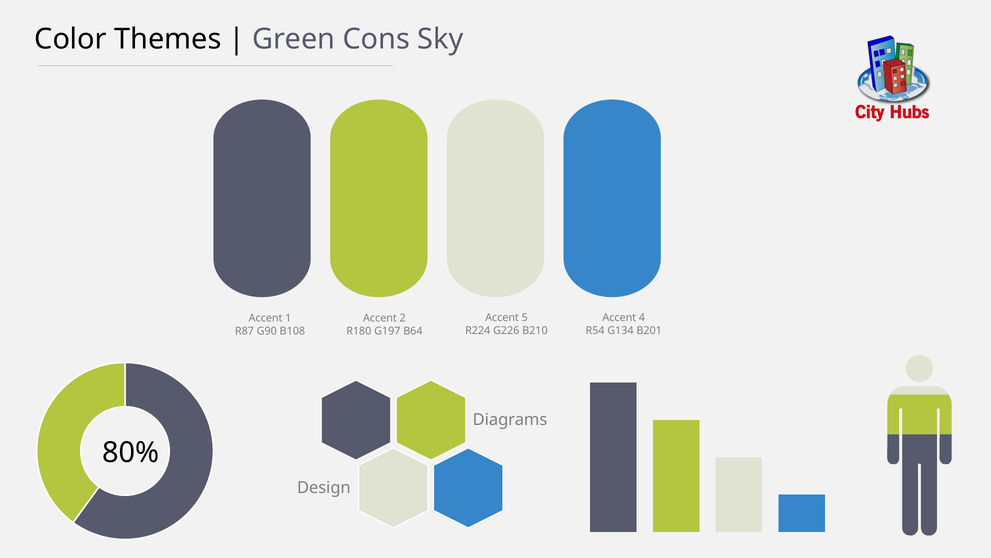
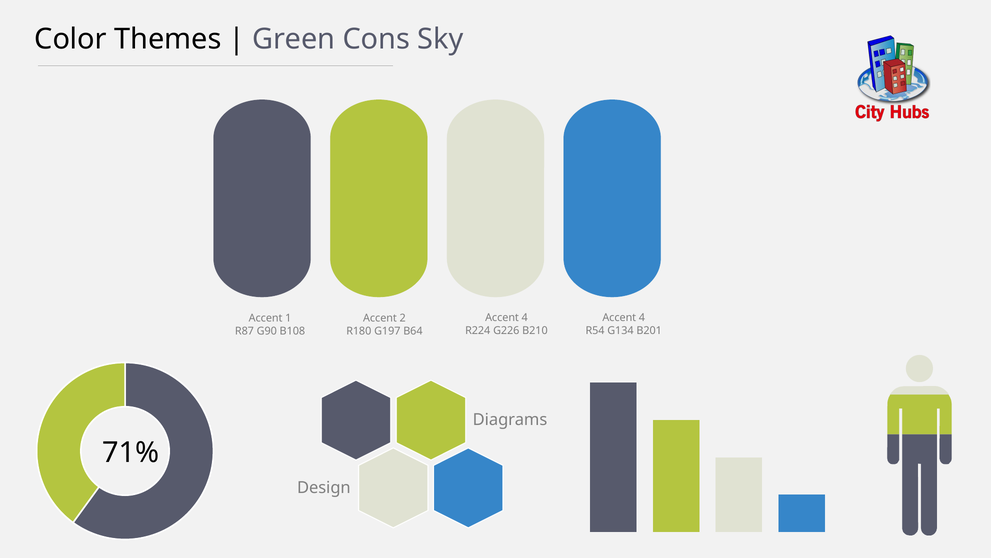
5: 5 -> 4 (525, 317)
80%: 80% -> 71% (131, 452)
